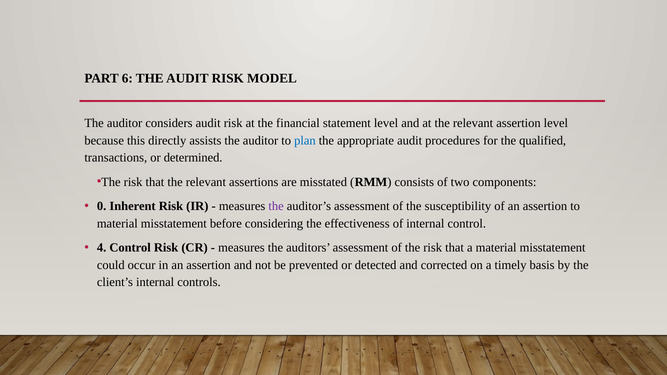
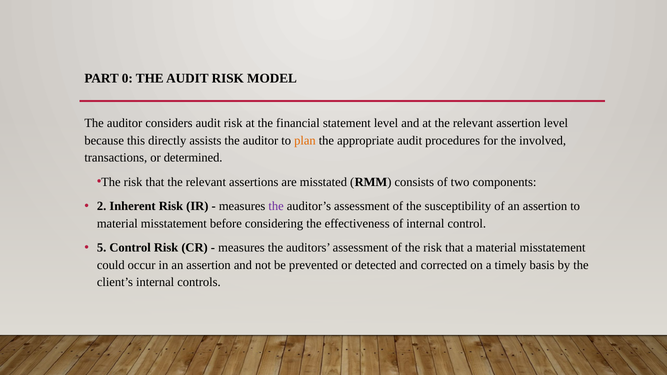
6: 6 -> 0 (127, 78)
plan colour: blue -> orange (305, 141)
qualified: qualified -> involved (543, 141)
0: 0 -> 2 (102, 206)
4: 4 -> 5 (102, 248)
